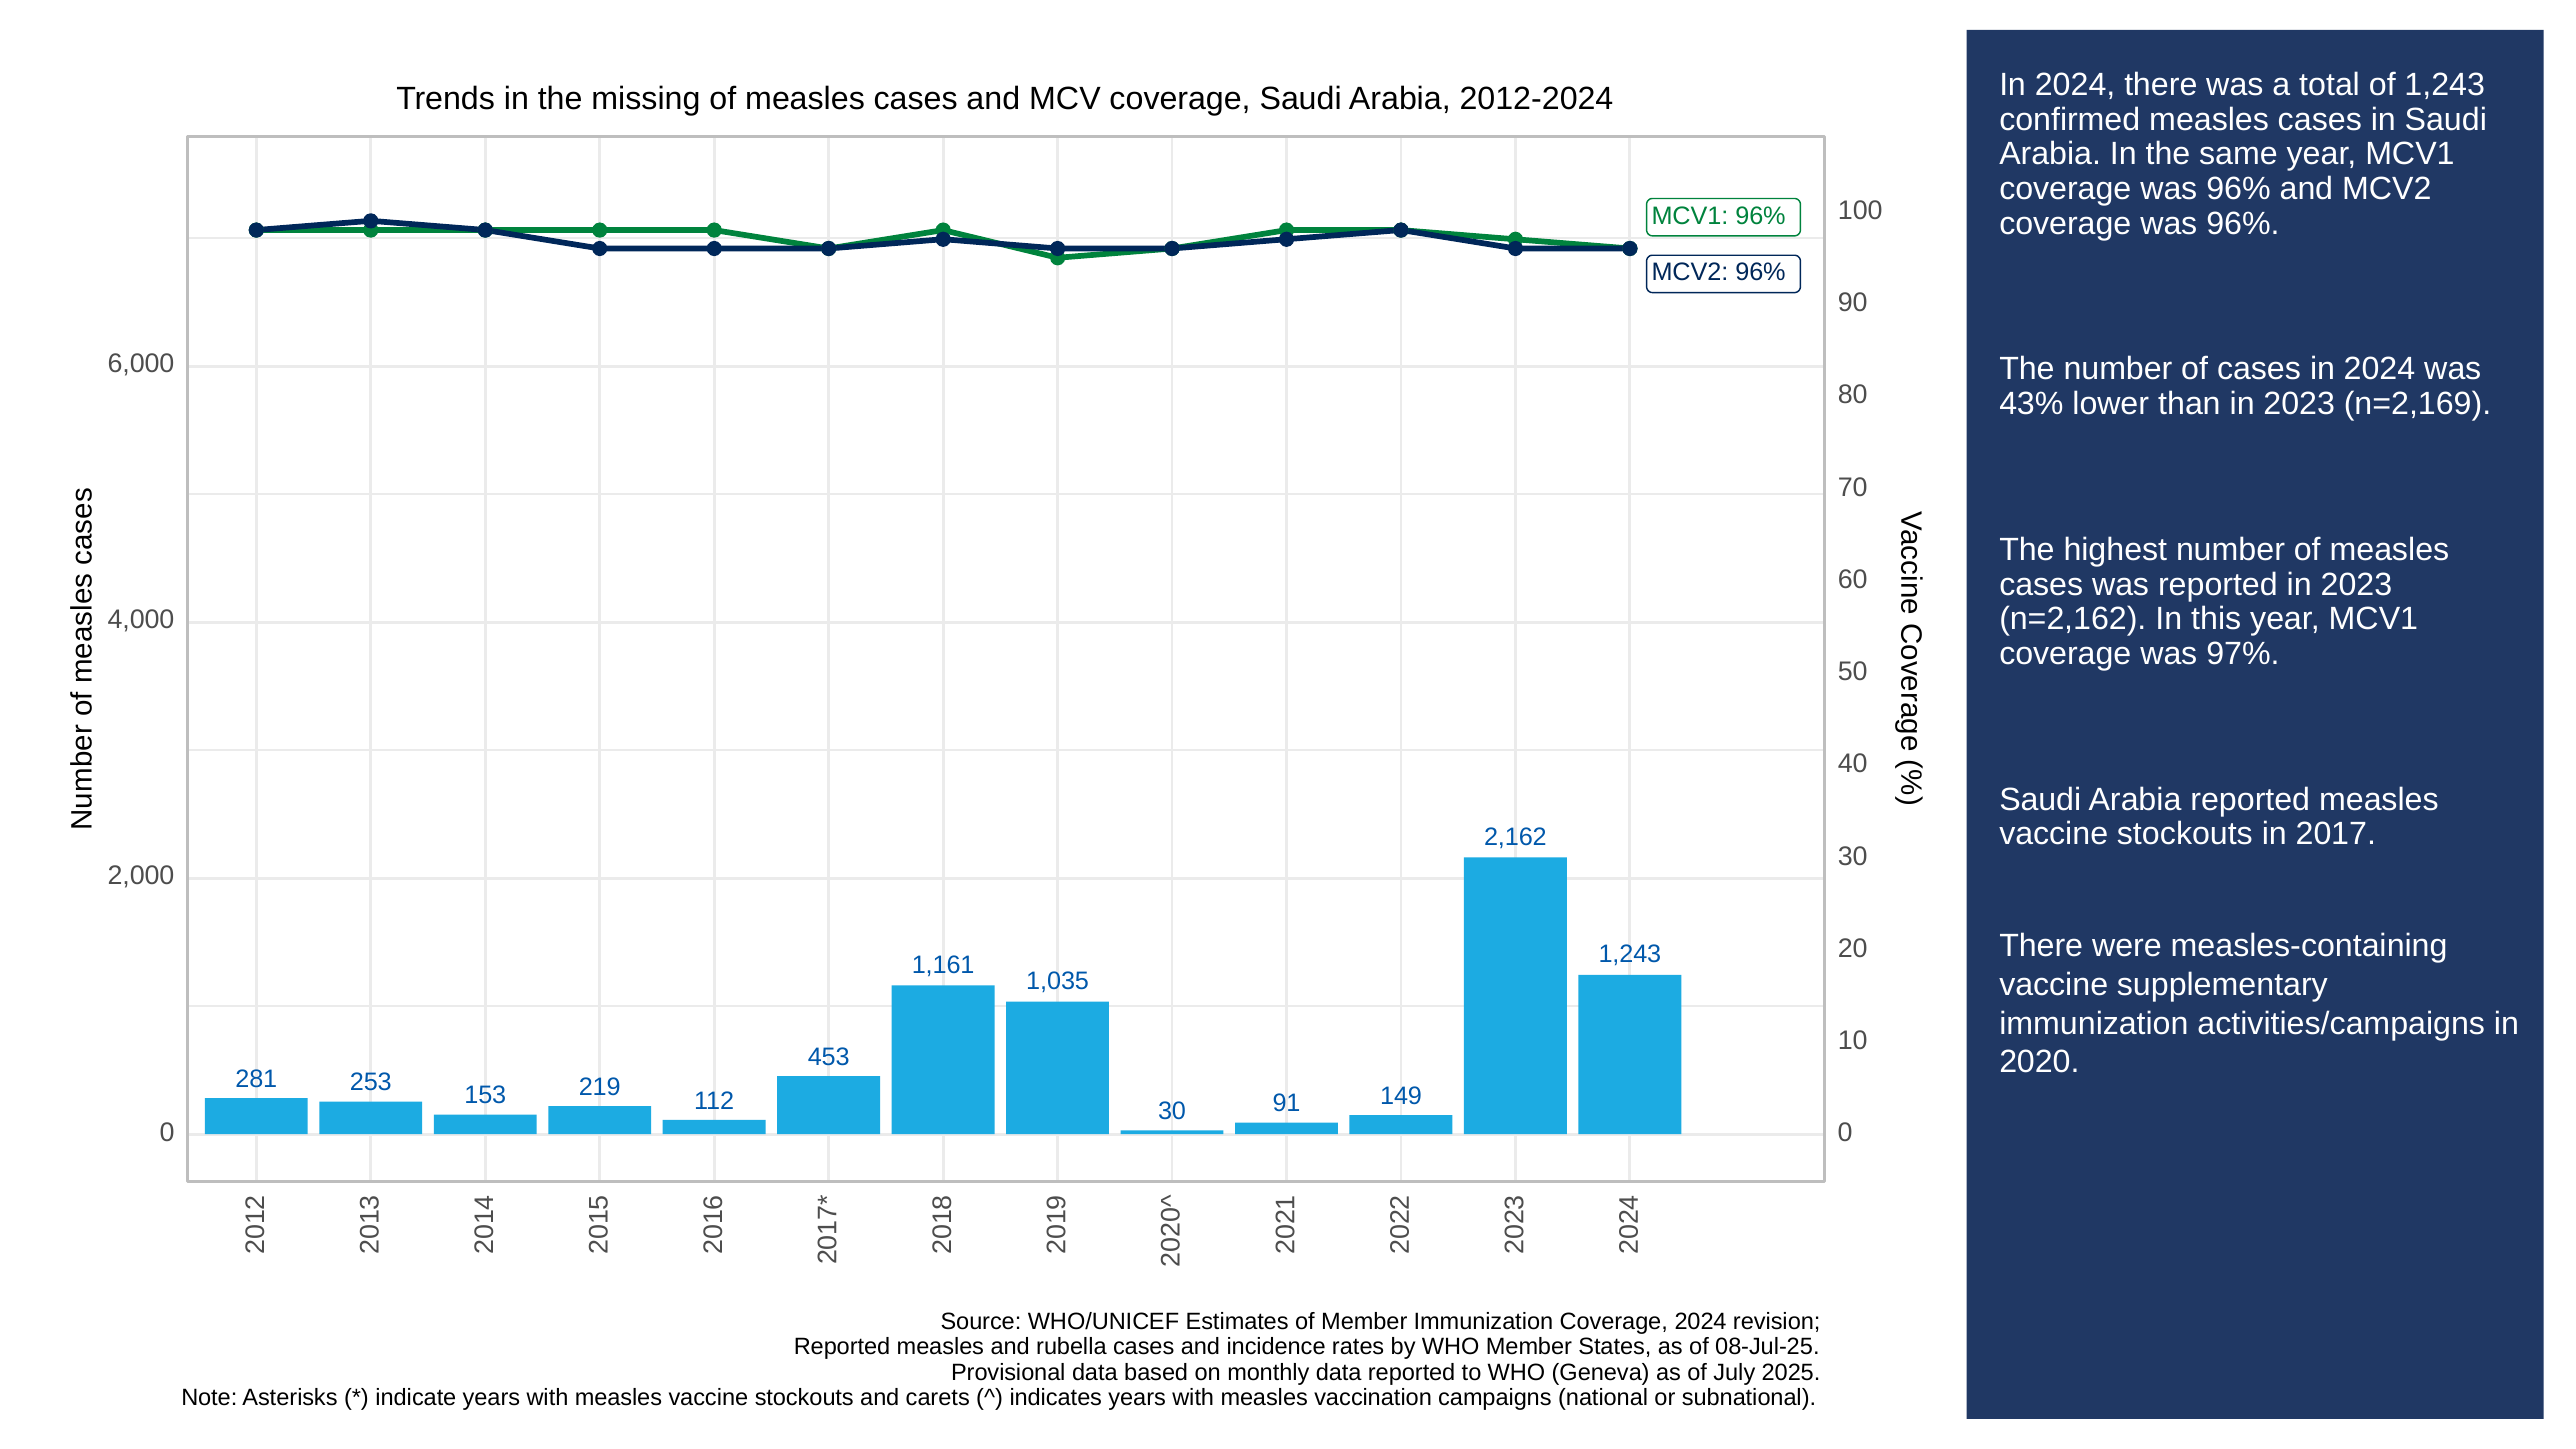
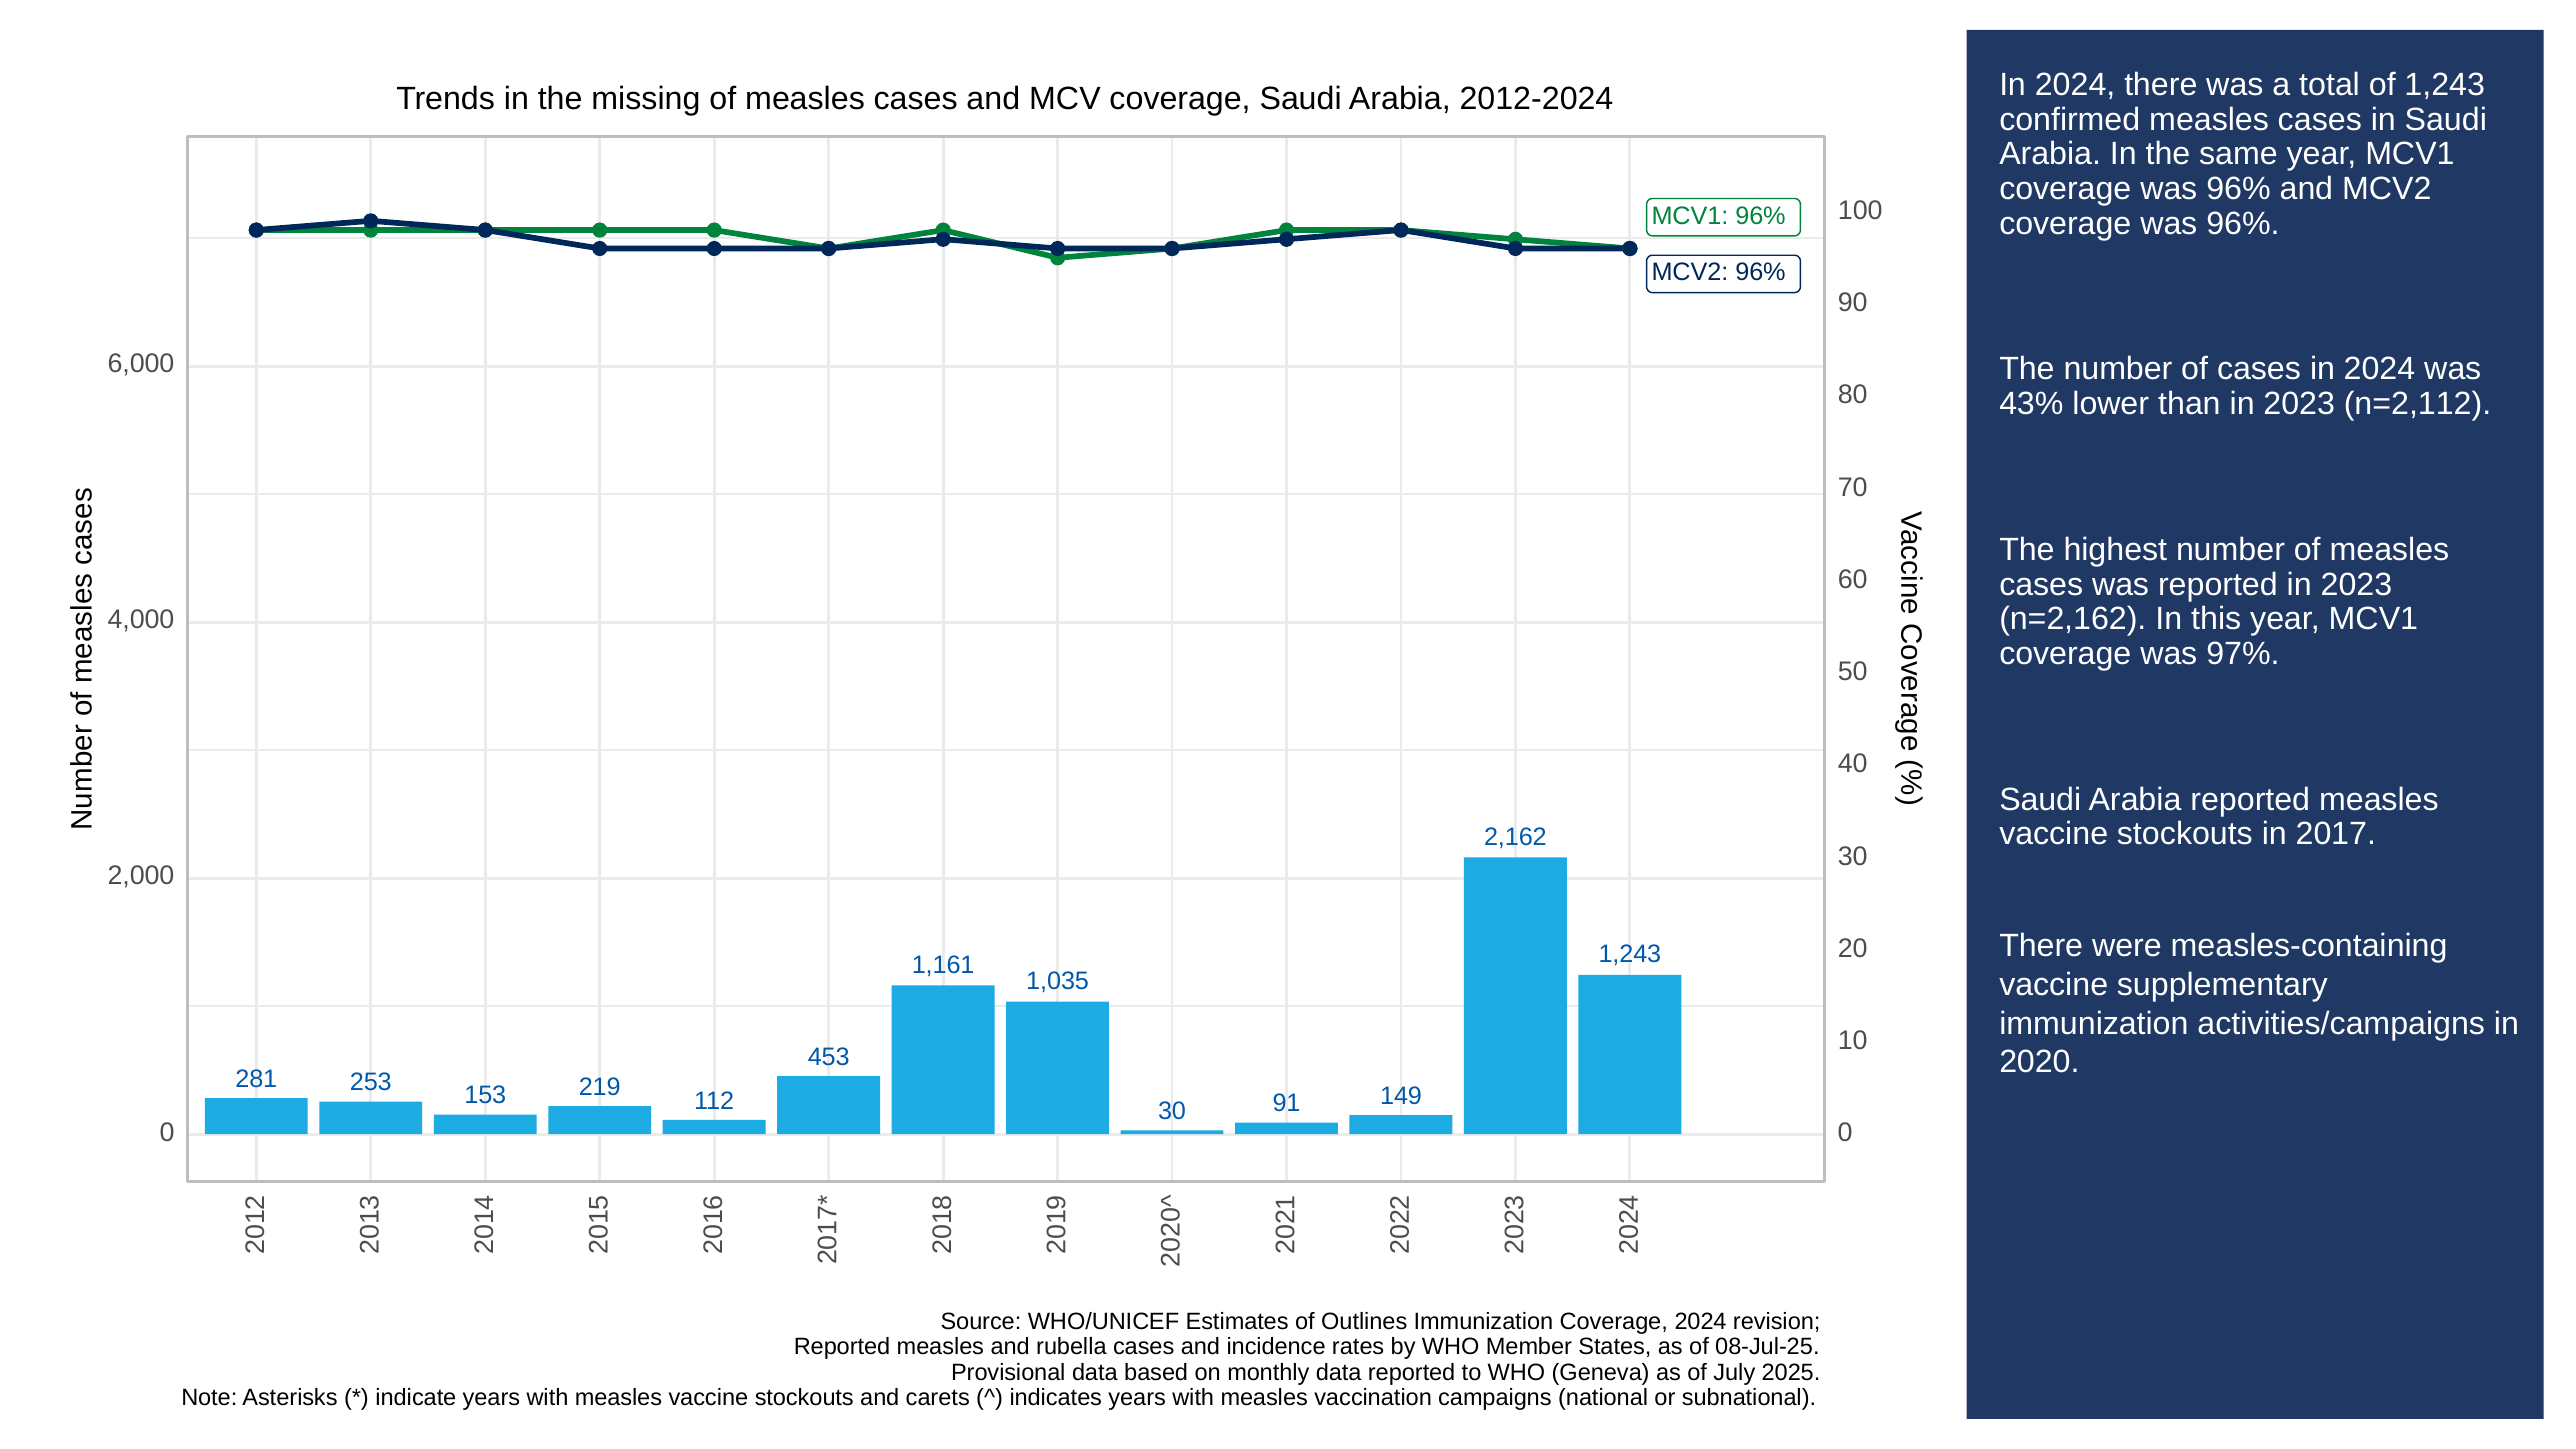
n=2,169: n=2,169 -> n=2,112 (2417, 404)
of Member: Member -> Outlines (1364, 1322)
